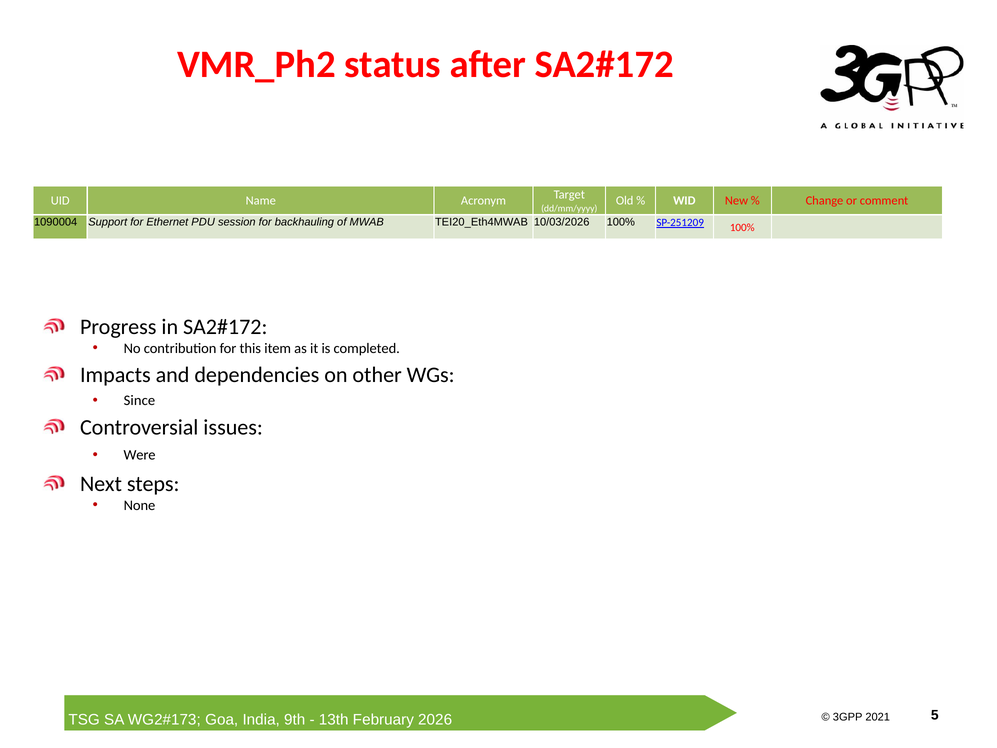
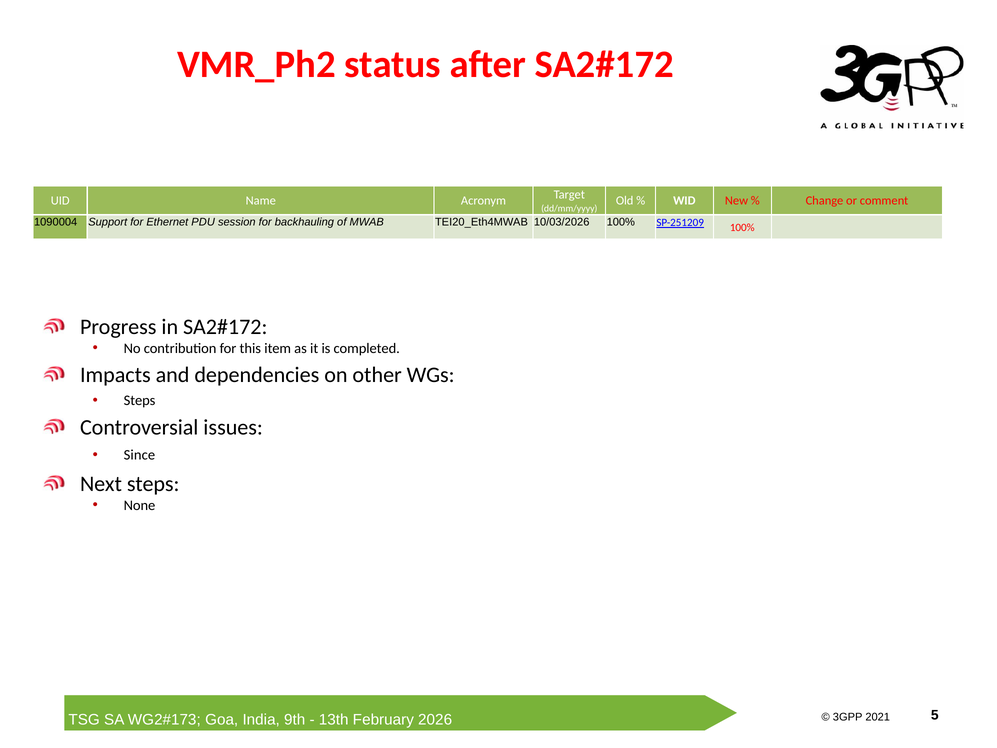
Since: Since -> Steps (140, 401)
Were: Were -> Since (139, 455)
